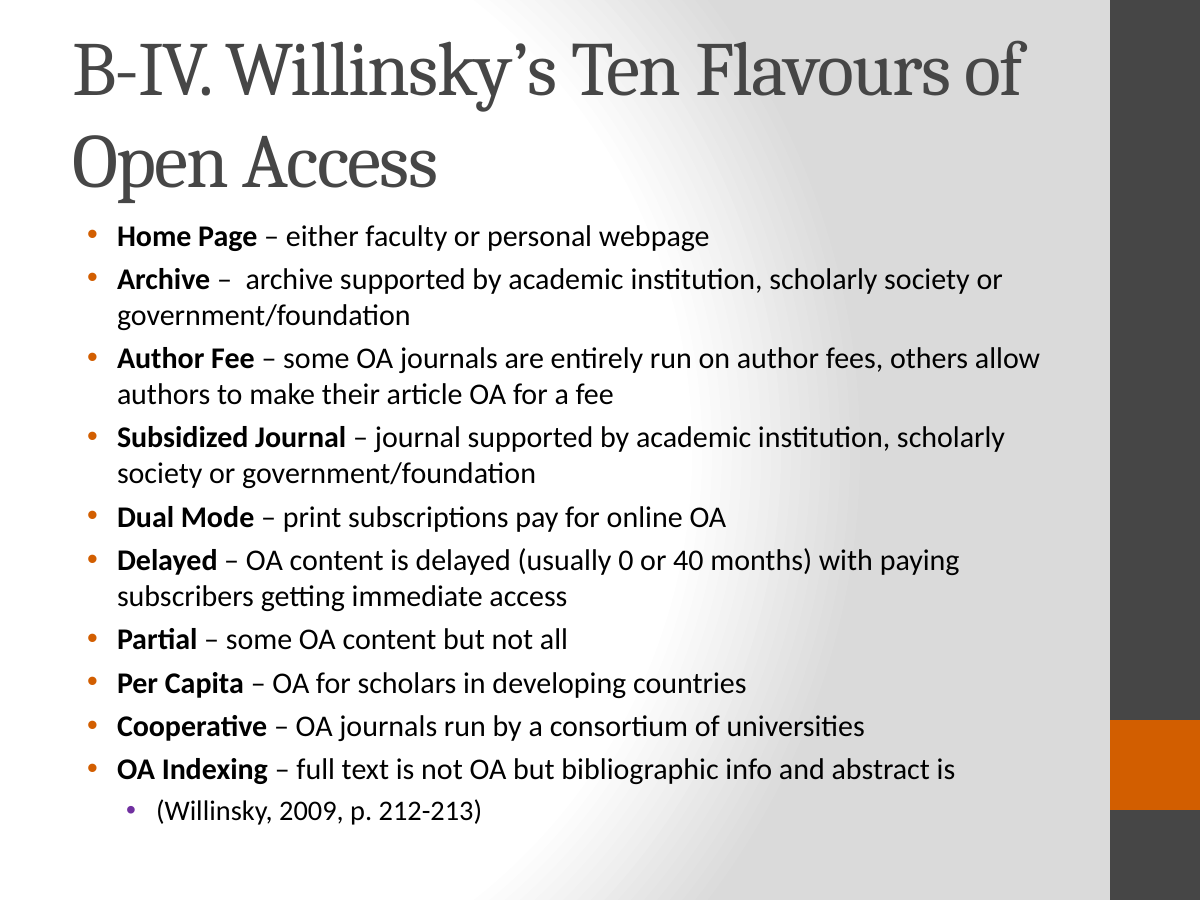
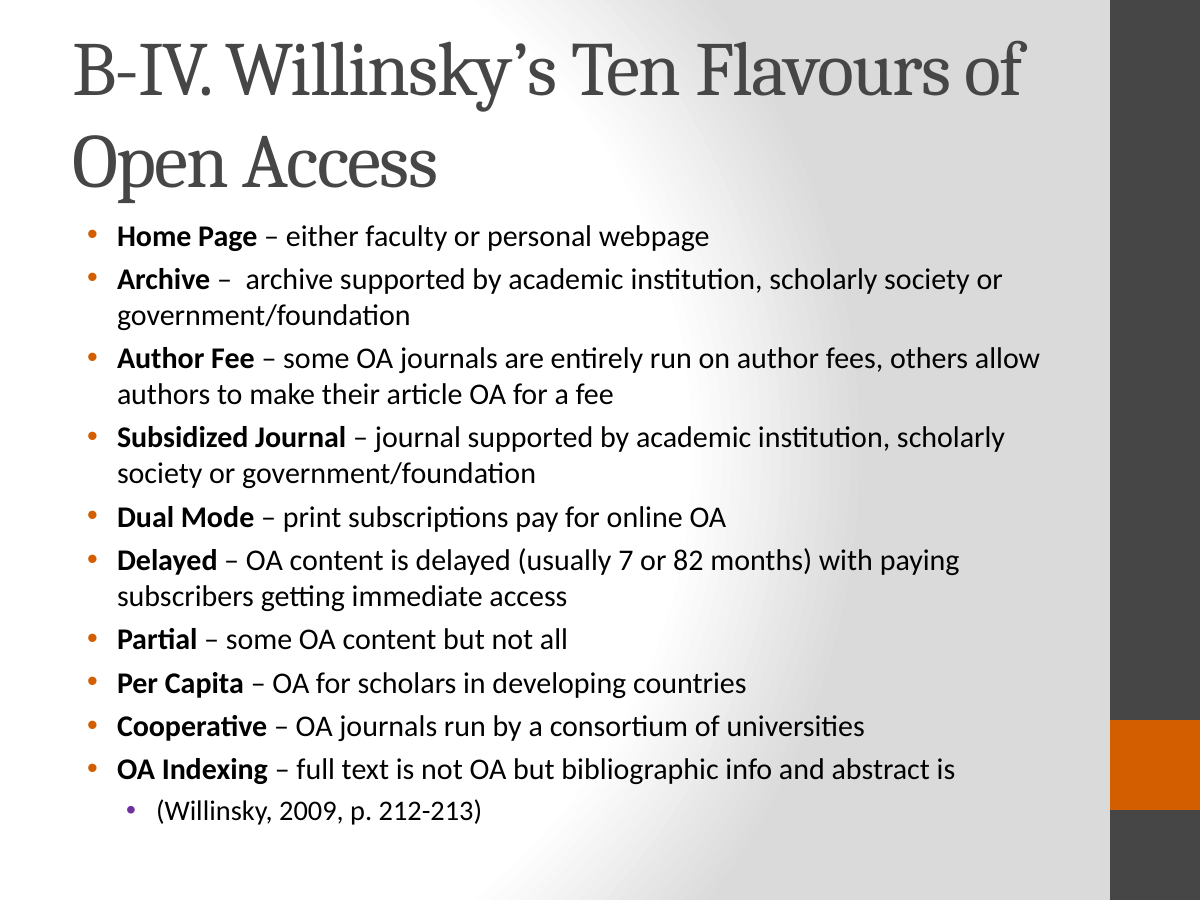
0: 0 -> 7 (626, 561)
40: 40 -> 82 (688, 561)
